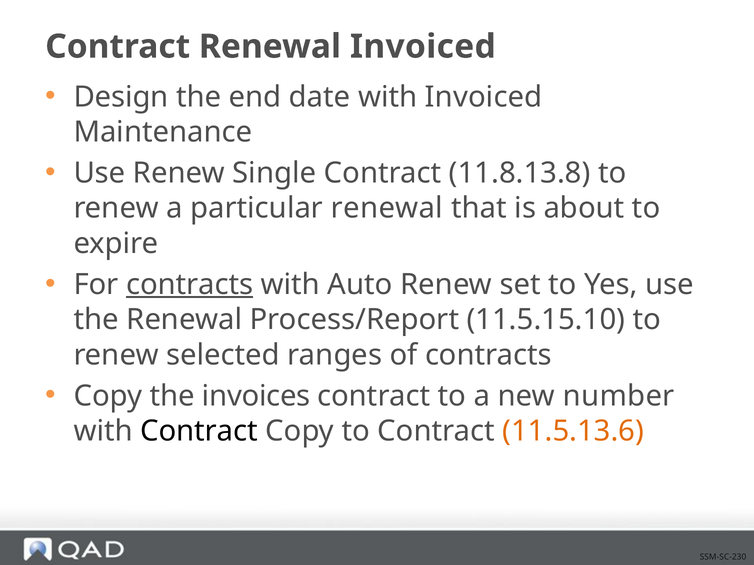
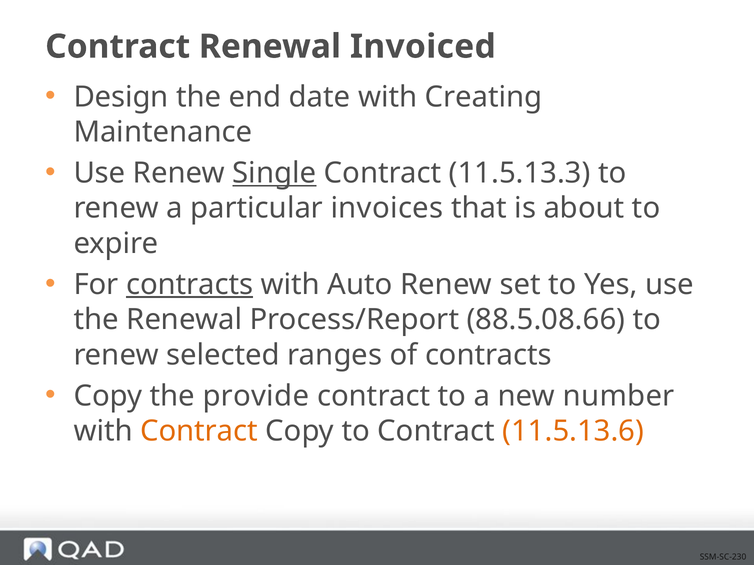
with Invoiced: Invoiced -> Creating (484, 97)
Single underline: none -> present (274, 173)
11.8.13.8: 11.8.13.8 -> 11.5.13.3 (520, 173)
particular renewal: renewal -> invoices (387, 208)
11.5.15.10: 11.5.15.10 -> 88.5.08.66 (546, 320)
invoices: invoices -> provide (256, 396)
Contract colour: black -> orange (199, 431)
